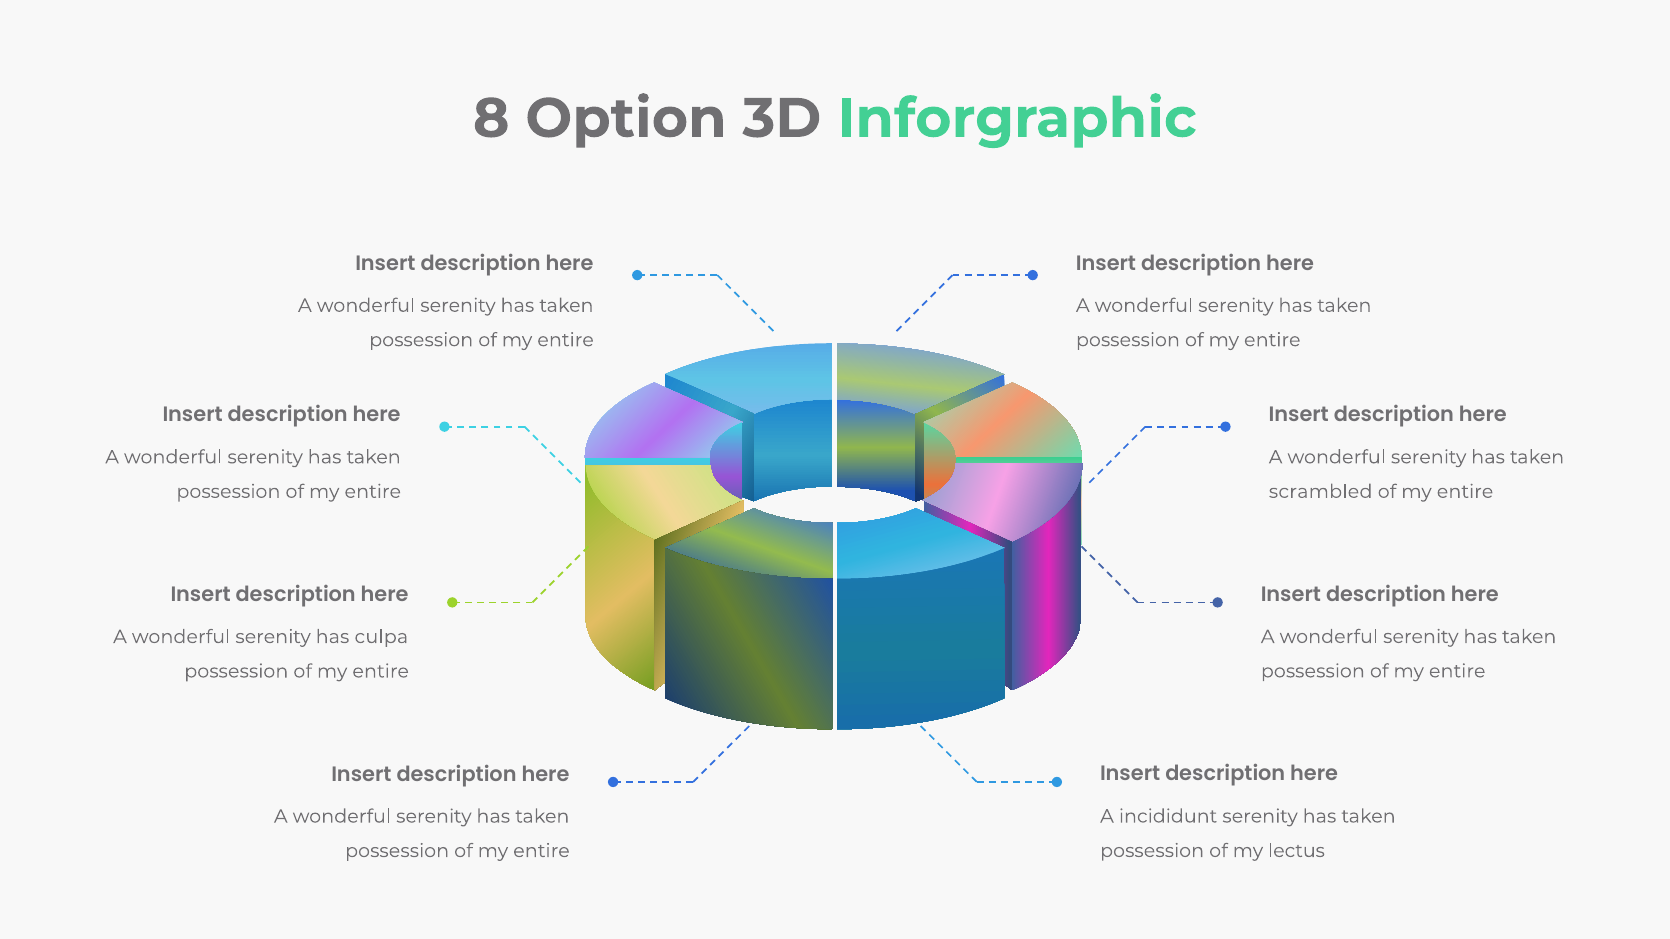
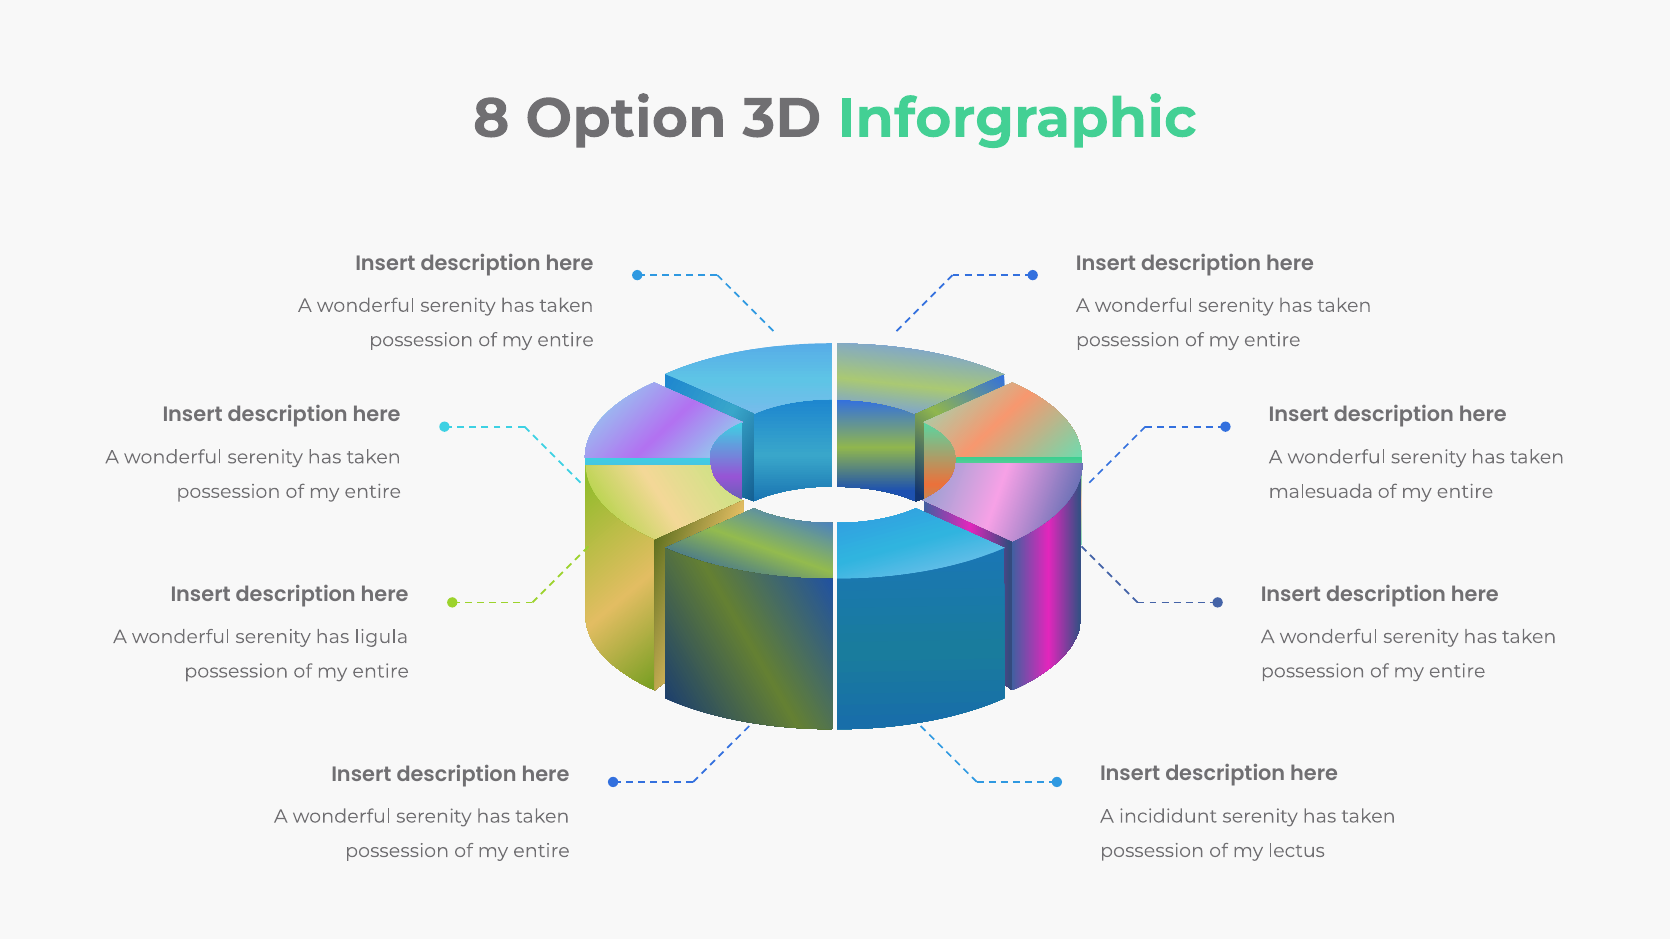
scrambled: scrambled -> malesuada (1321, 492)
culpa: culpa -> ligula (381, 637)
